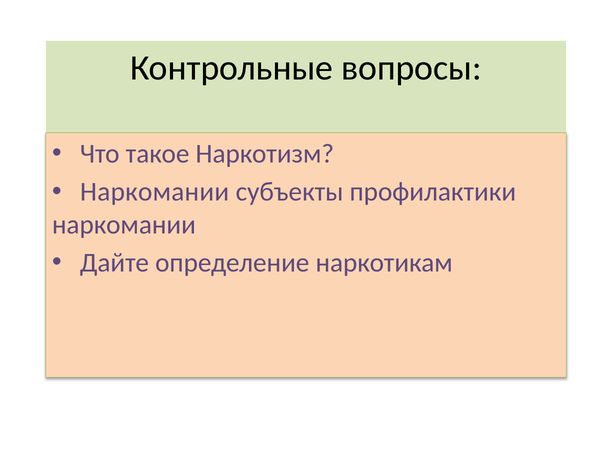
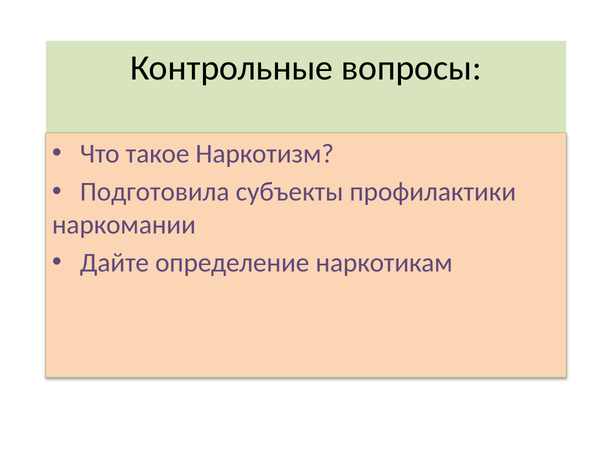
Наркомании: Наркомании -> Подготовила (155, 192)
